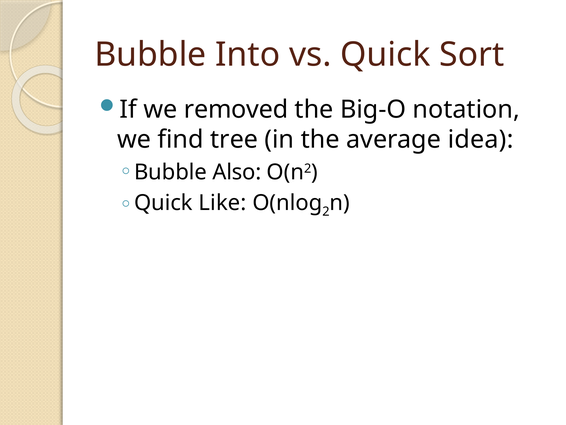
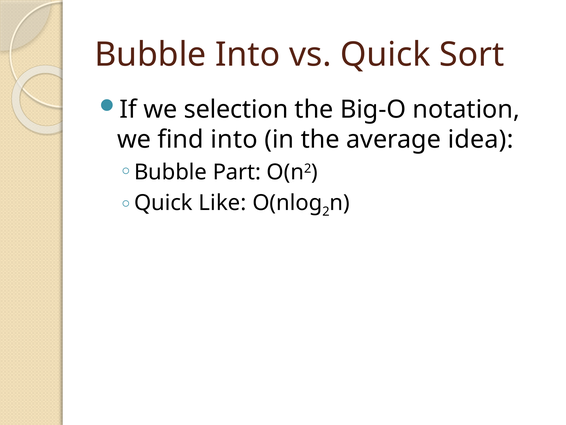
removed: removed -> selection (236, 109)
find tree: tree -> into (234, 140)
Also: Also -> Part (237, 172)
